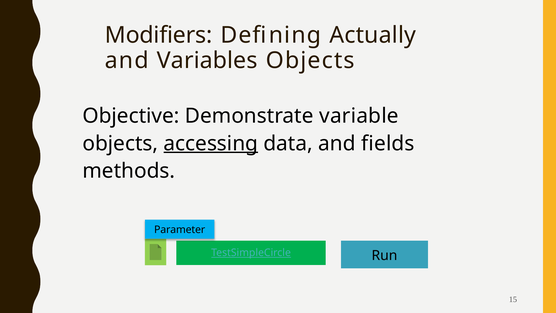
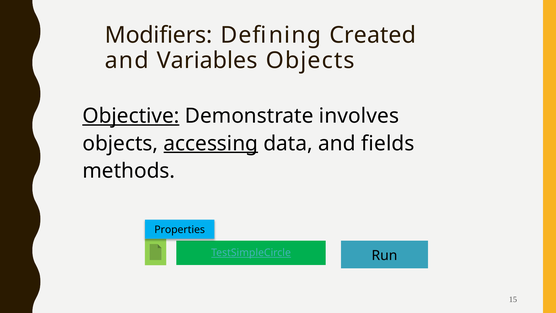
Actually: Actually -> Created (373, 35)
Objective underline: none -> present (131, 116)
variable: variable -> involves (359, 116)
Parameter: Parameter -> Properties (180, 230)
